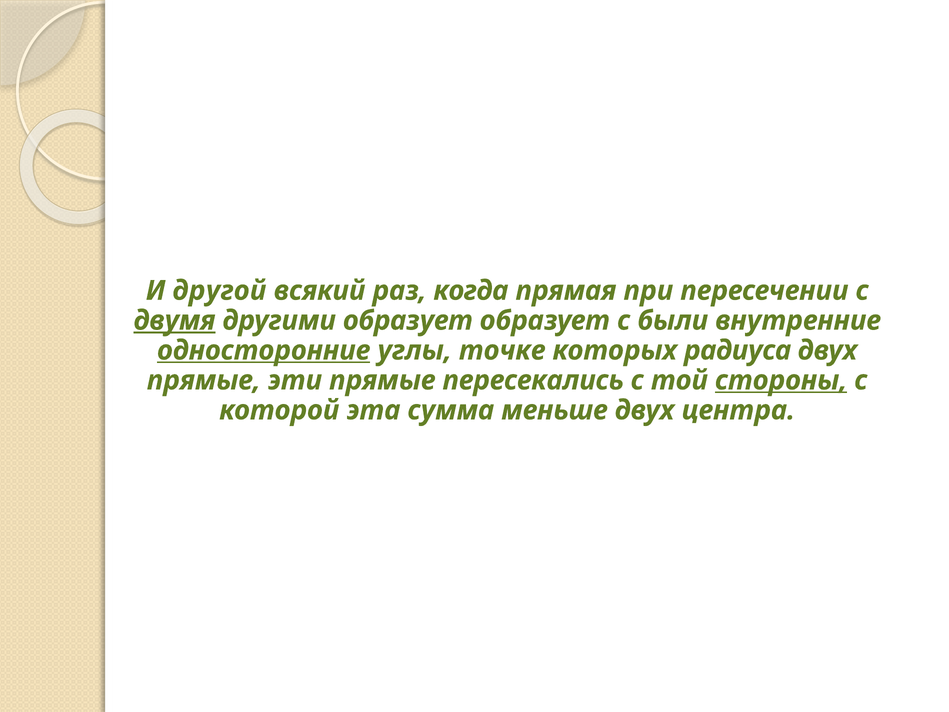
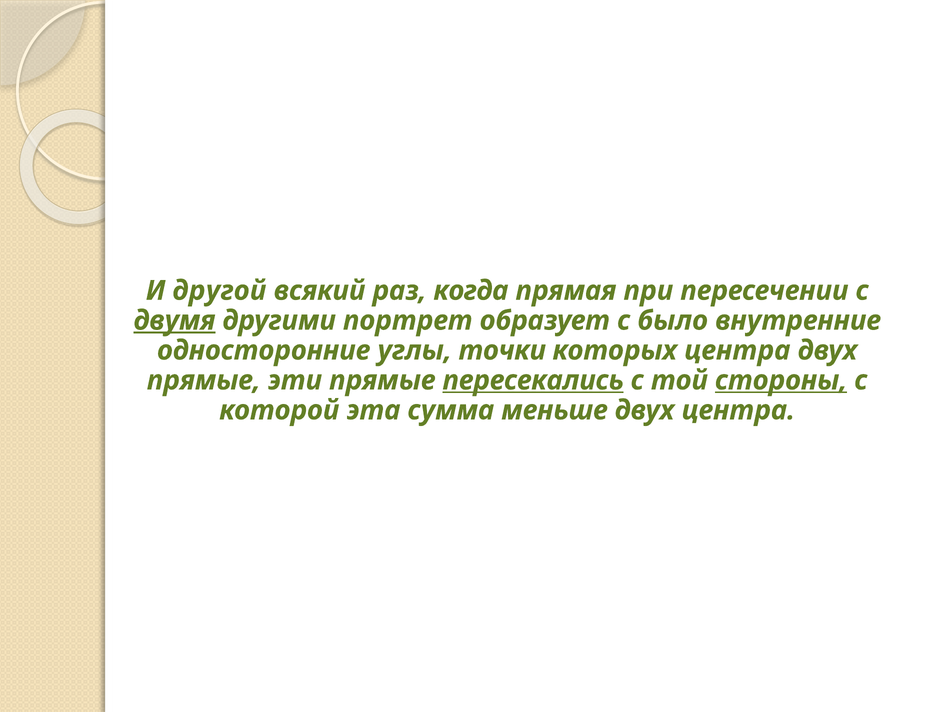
другими образует: образует -> портрет (408, 320)
были: были -> было (673, 320)
односторонние underline: present -> none (264, 350)
точке: точке -> точки (502, 350)
которых радиуса: радиуса -> центра (737, 350)
пересекались underline: none -> present (533, 380)
